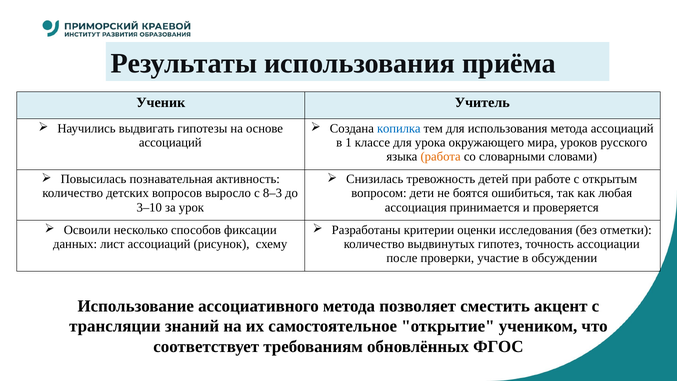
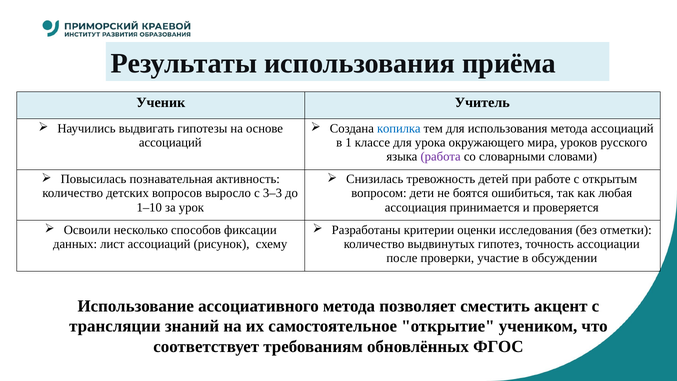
работа colour: orange -> purple (441, 156)
8–3: 8–3 -> 3–3 (272, 193)
3–10: 3–10 -> 1–10 (149, 207)
